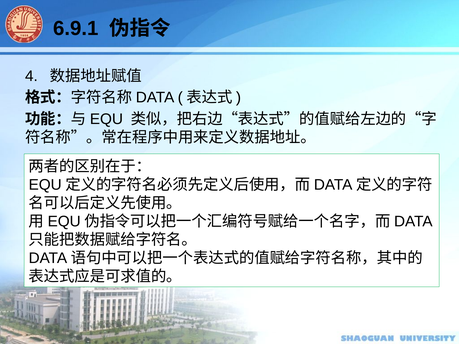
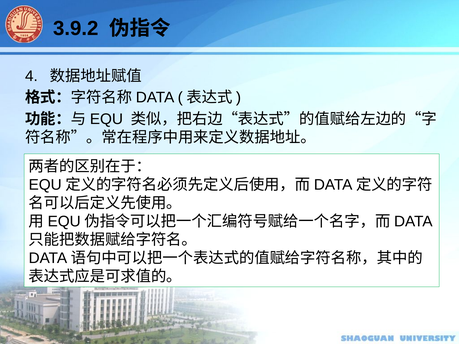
6.9.1: 6.9.1 -> 3.9.2 (76, 29)
